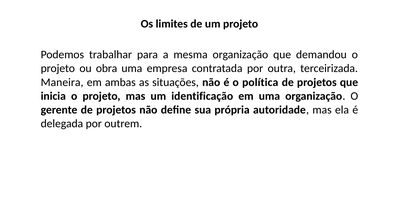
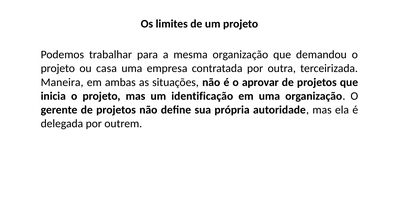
obra: obra -> casa (106, 69)
política: política -> aprovar (260, 82)
